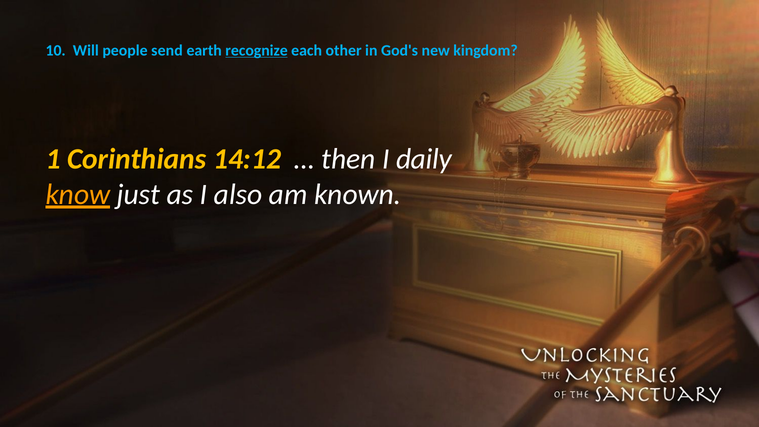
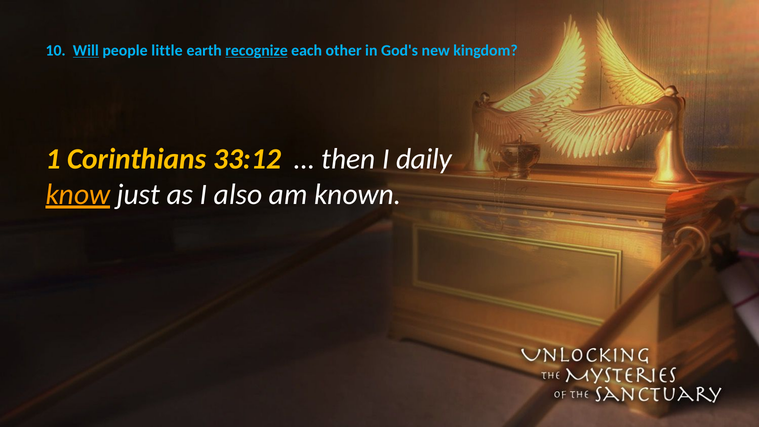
Will underline: none -> present (86, 50)
send: send -> little (167, 50)
14:12: 14:12 -> 33:12 (247, 159)
